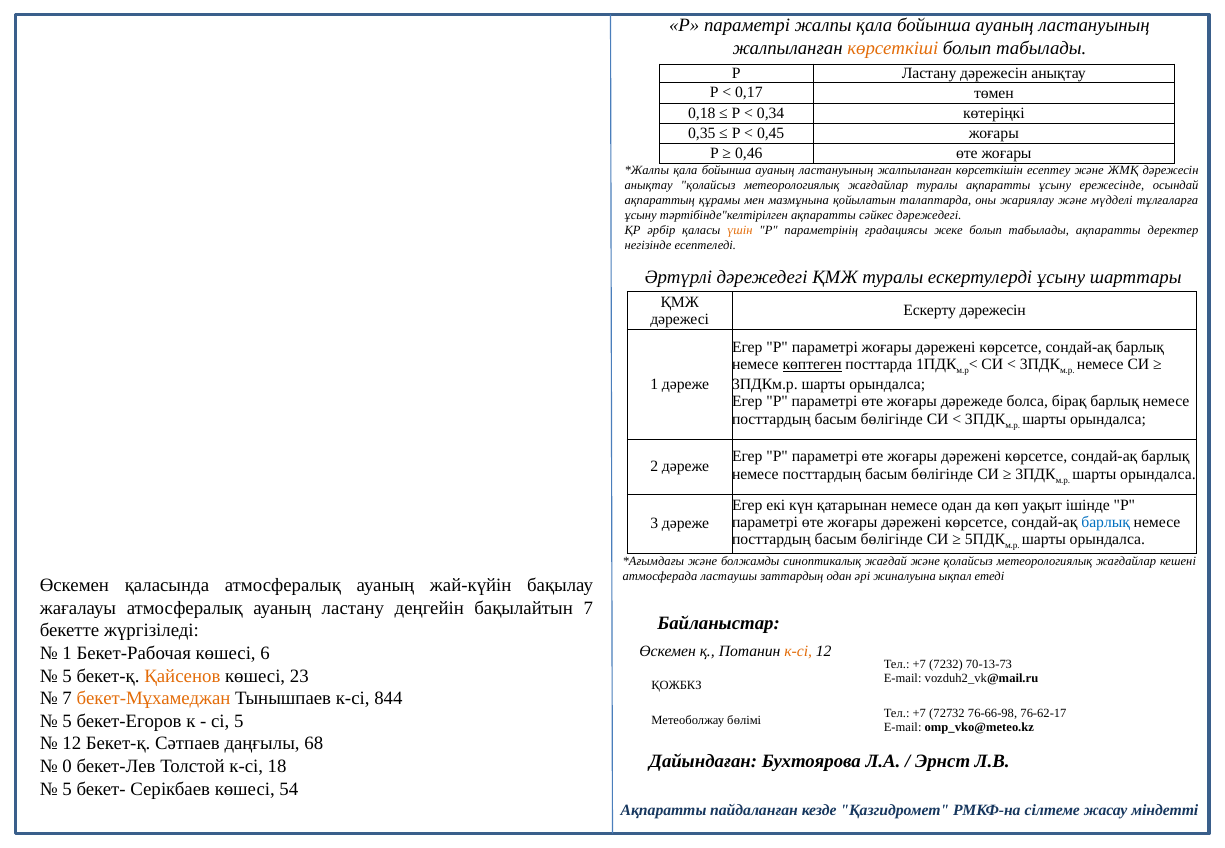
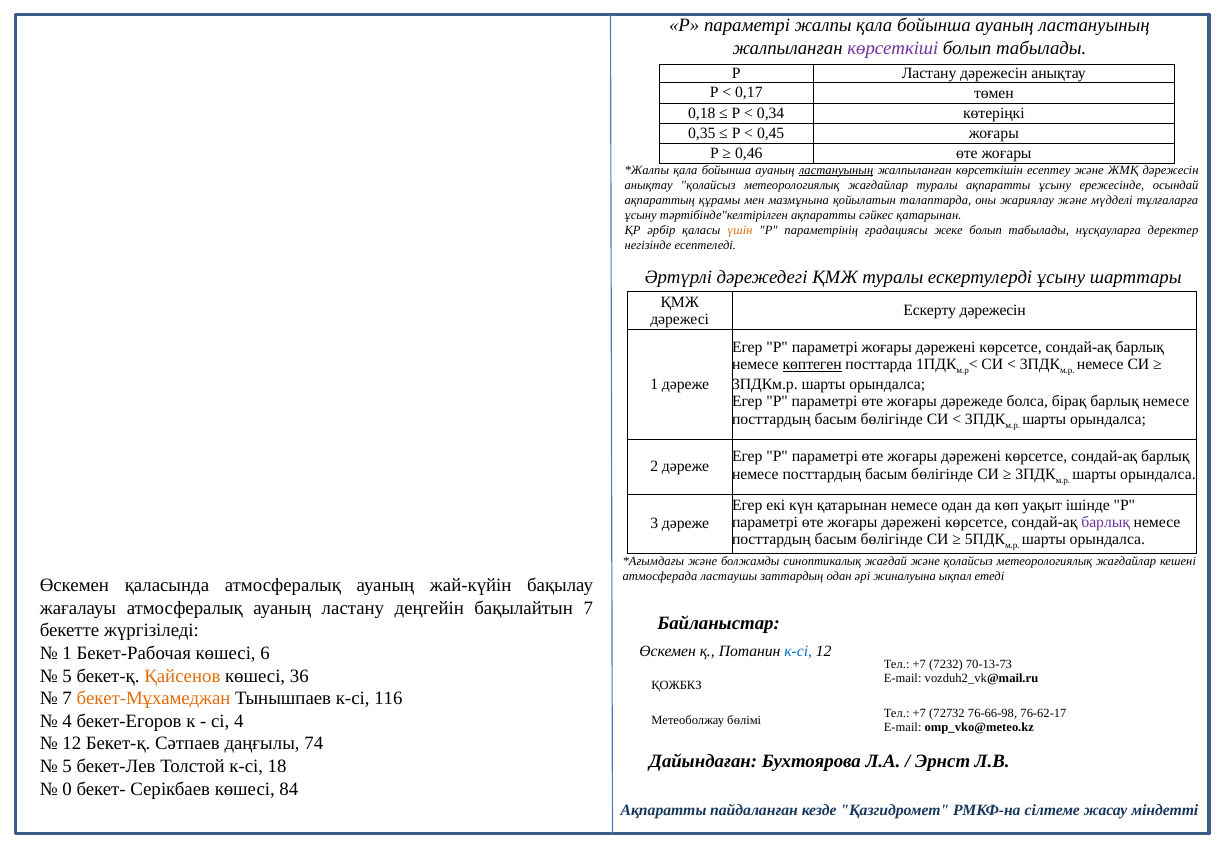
көрсеткіші colour: orange -> purple (893, 48)
ластануының underline: none -> present (836, 170)
сәйкес дәрежедегі: дәрежедегі -> қатарынан (929, 216)
табылады ақпаратты: ақпаратты -> нұсқауларға (1108, 231)
барлық colour: blue -> purple (1106, 522)
к-сі colour: orange -> blue (798, 652)
23: 23 -> 36 (299, 676)
844: 844 -> 116 (388, 699)
5: 5 -> 4 (67, 721)
сі 5: 5 -> 4 (239, 721)
68: 68 -> 74 (314, 744)
0: 0 -> 5 (67, 766)
5: 5 -> 0 (67, 789)
54: 54 -> 84 (289, 789)
